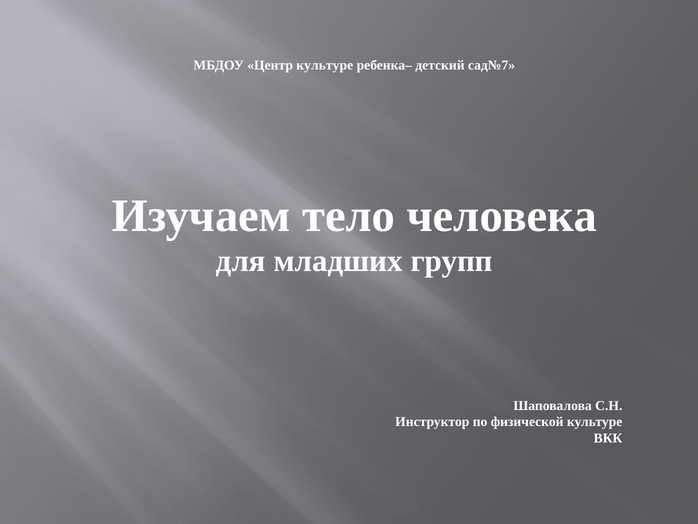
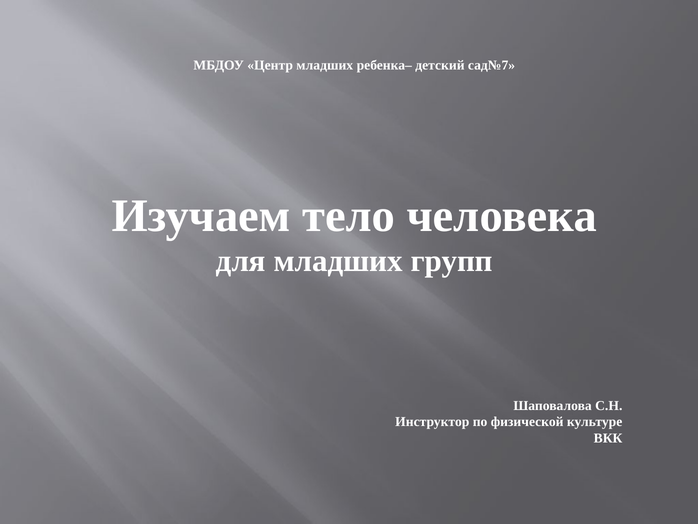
Центр культуре: культуре -> младших (325, 65)
